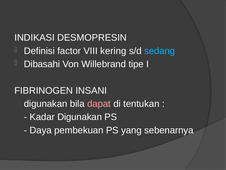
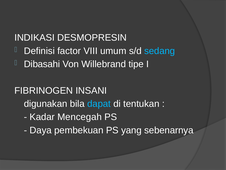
kering: kering -> umum (113, 51)
dapat colour: pink -> light blue (99, 103)
Kadar Digunakan: Digunakan -> Mencegah (80, 117)
